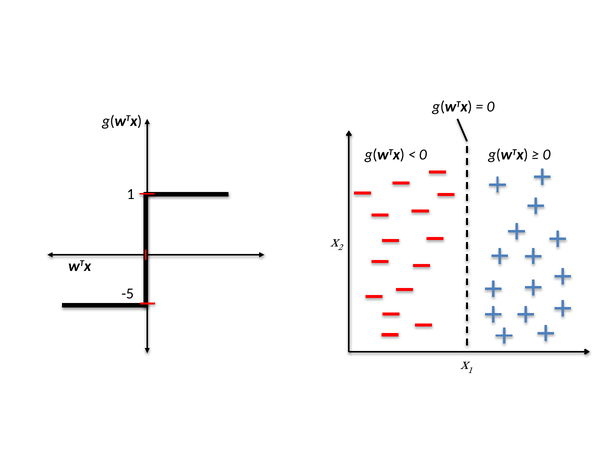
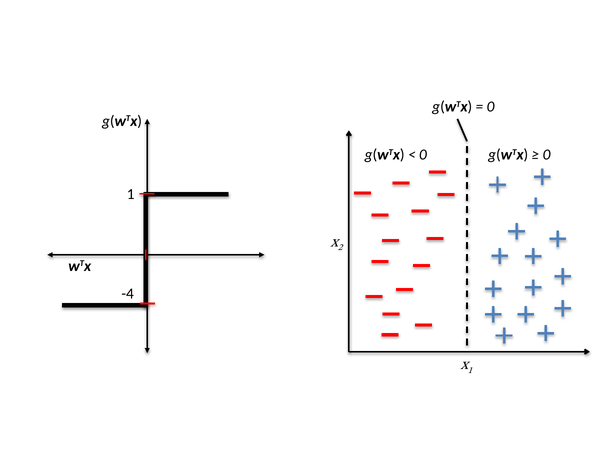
-5: -5 -> -4 (128, 294)
